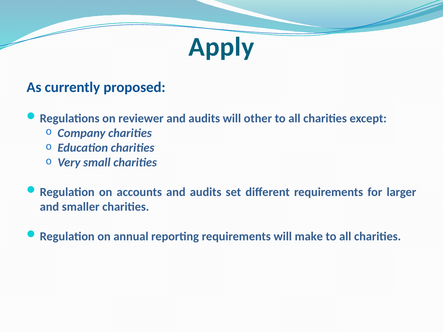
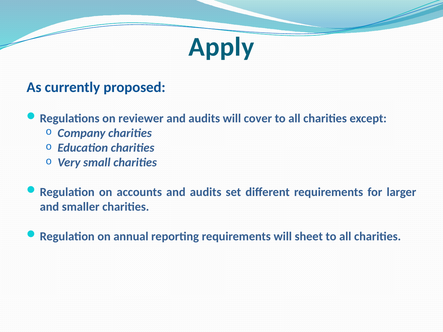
other: other -> cover (258, 118)
make: make -> sheet (309, 237)
